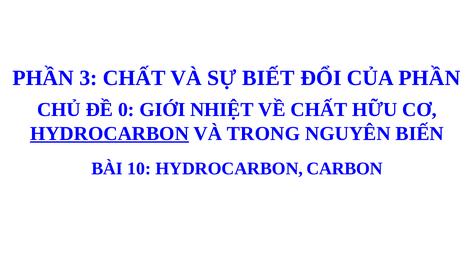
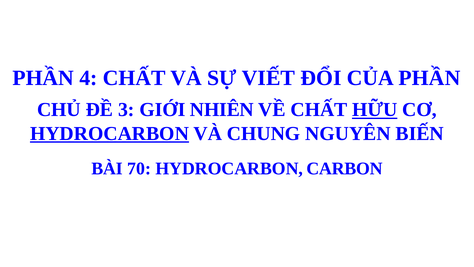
3: 3 -> 4 (88, 78)
BIẾT: BIẾT -> VIẾT (268, 78)
0: 0 -> 3 (126, 110)
NHIỆT: NHIỆT -> NHIÊN (222, 110)
HỮU underline: none -> present (375, 110)
TRONG: TRONG -> CHUNG (264, 133)
10: 10 -> 70 (139, 168)
